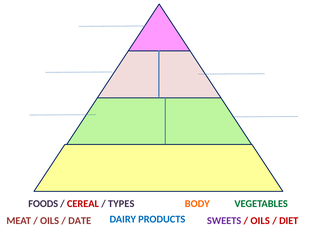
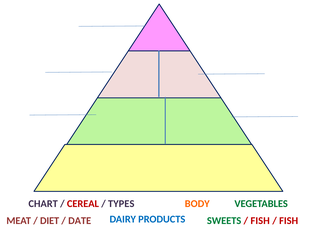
FOODS: FOODS -> CHART (43, 204)
OILS: OILS -> DIET (50, 221)
SWEETS colour: purple -> green (224, 221)
OILS: OILS -> FISH (260, 221)
DIET: DIET -> FISH (289, 221)
